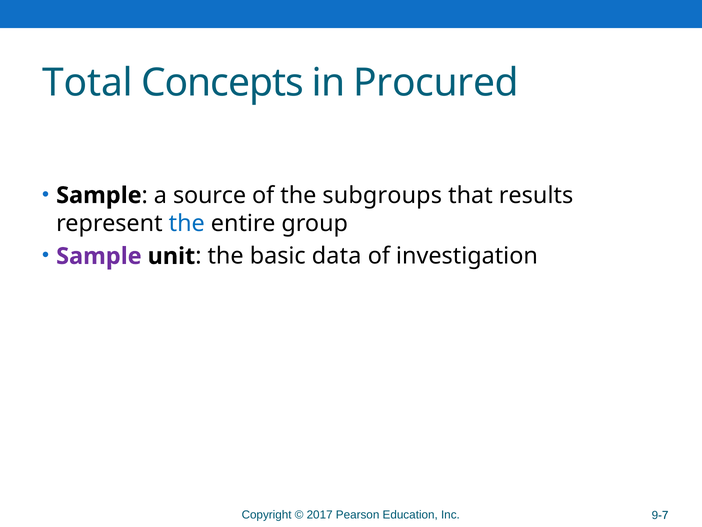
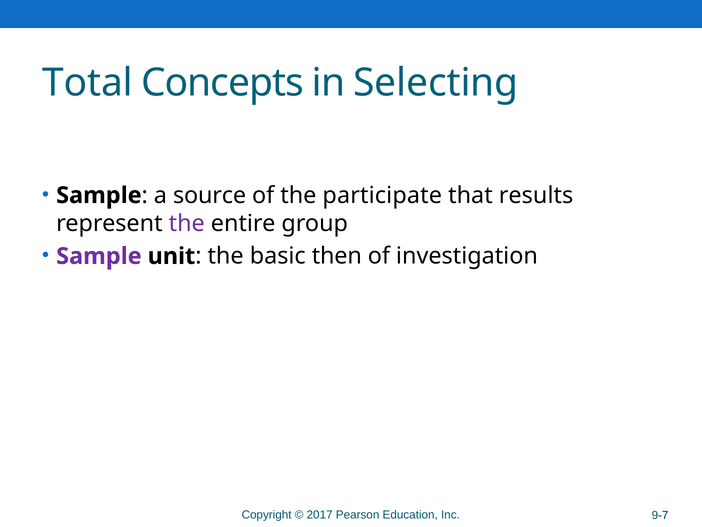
Procured: Procured -> Selecting (436, 83)
subgroups: subgroups -> participate (382, 195)
the colour: blue -> purple (187, 223)
data: data -> then (337, 256)
